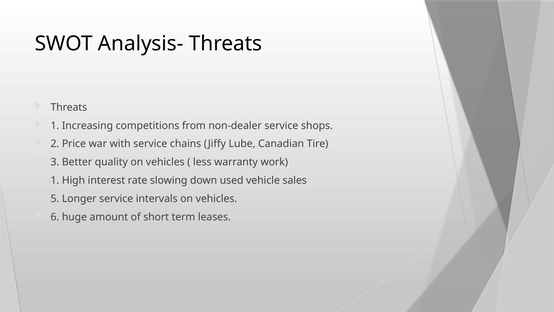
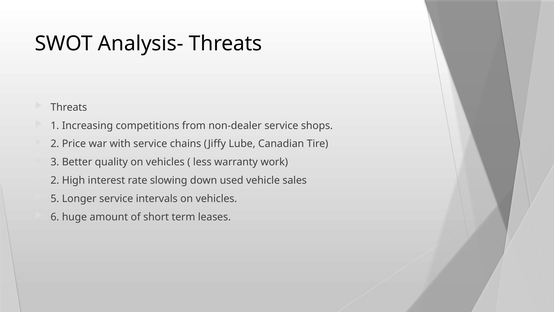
1: 1 -> 2 (55, 180)
